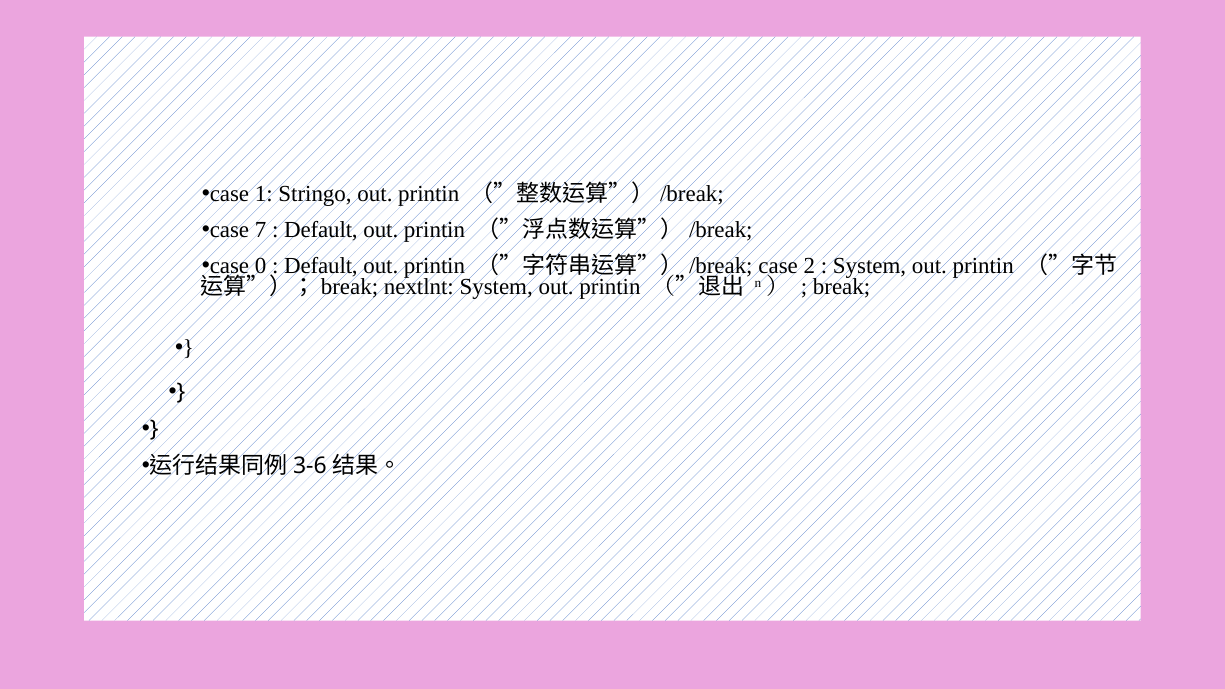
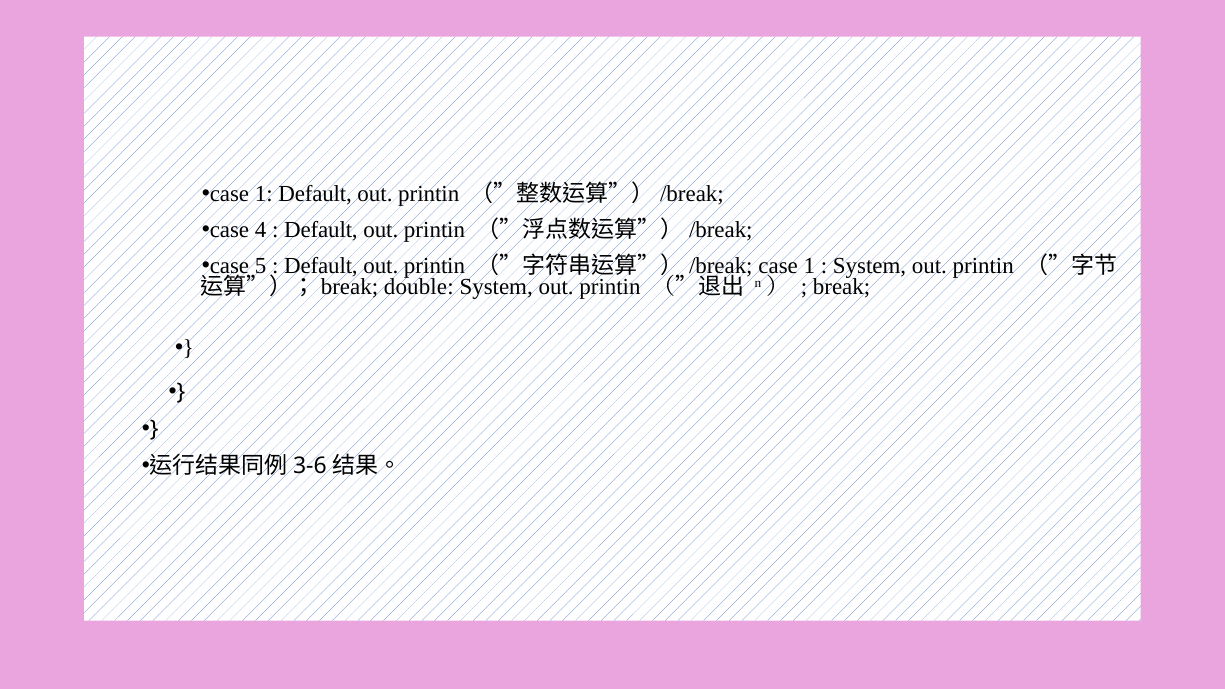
1 Stringo: Stringo -> Default (315, 194)
7: 7 -> 4 (261, 230)
0: 0 -> 5 (261, 266)
2: 2 -> 1 (809, 266)
nextlnt: nextlnt -> double (419, 287)
